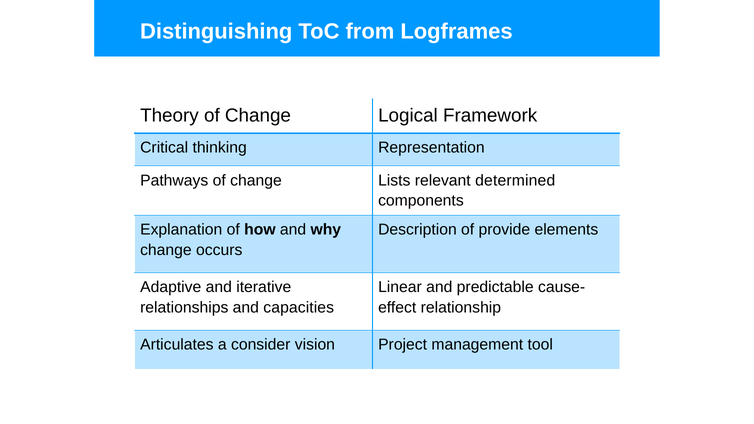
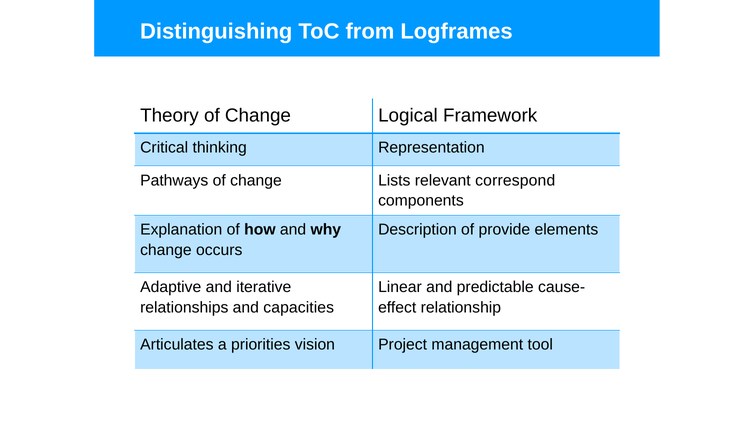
determined: determined -> correspond (515, 180)
consider: consider -> priorities (261, 345)
